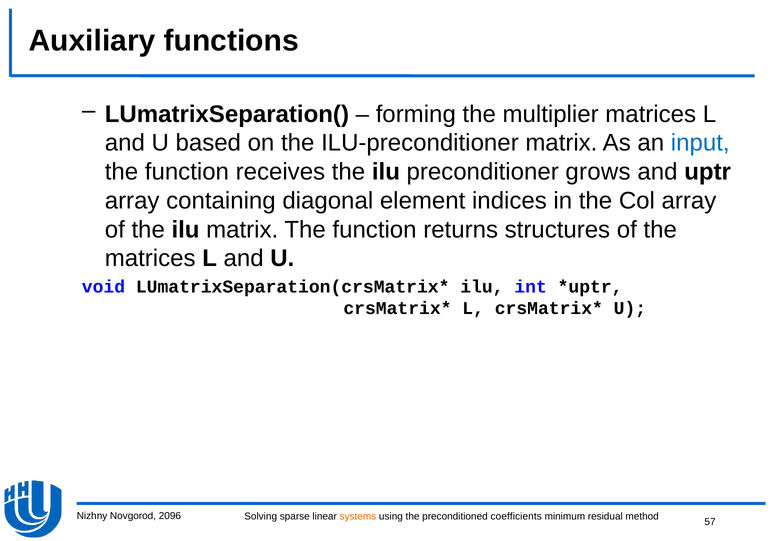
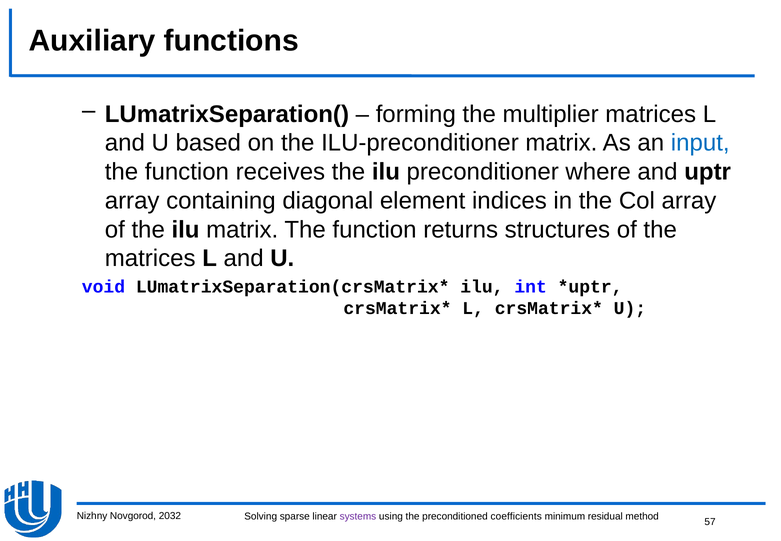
grows: grows -> where (598, 172)
2096: 2096 -> 2032 (170, 516)
systems colour: orange -> purple (358, 516)
